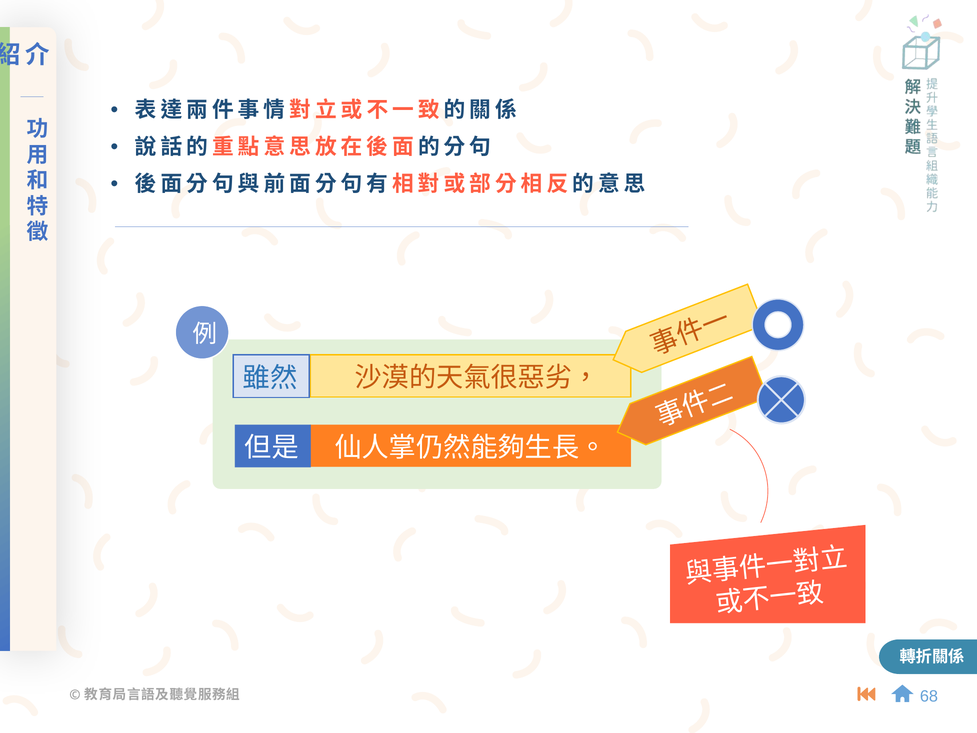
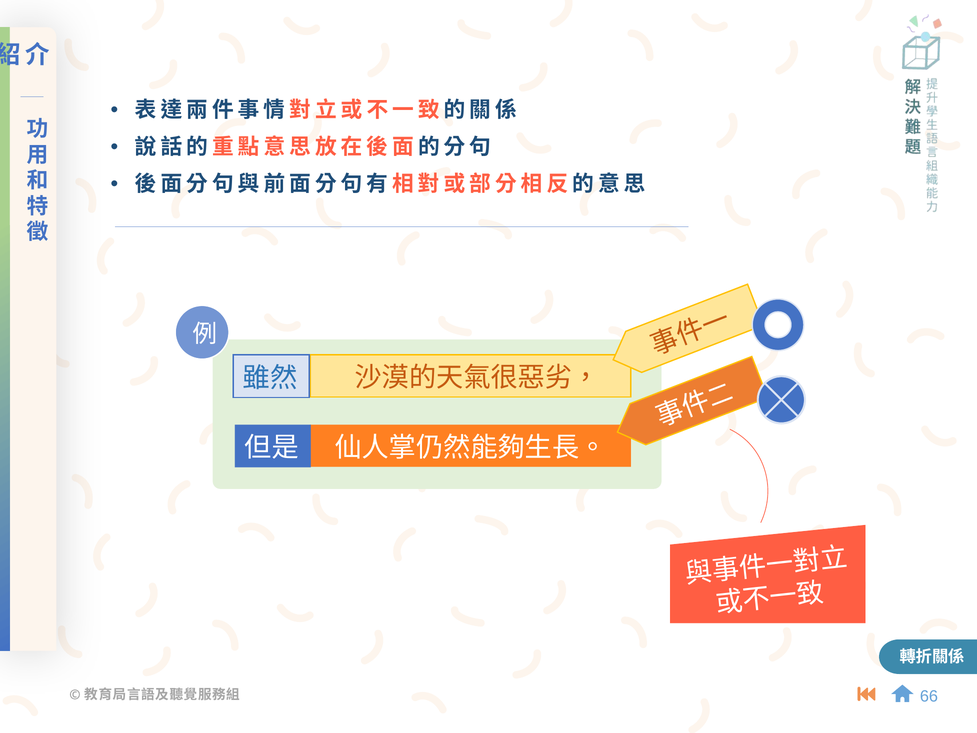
68: 68 -> 66 (929, 696)
